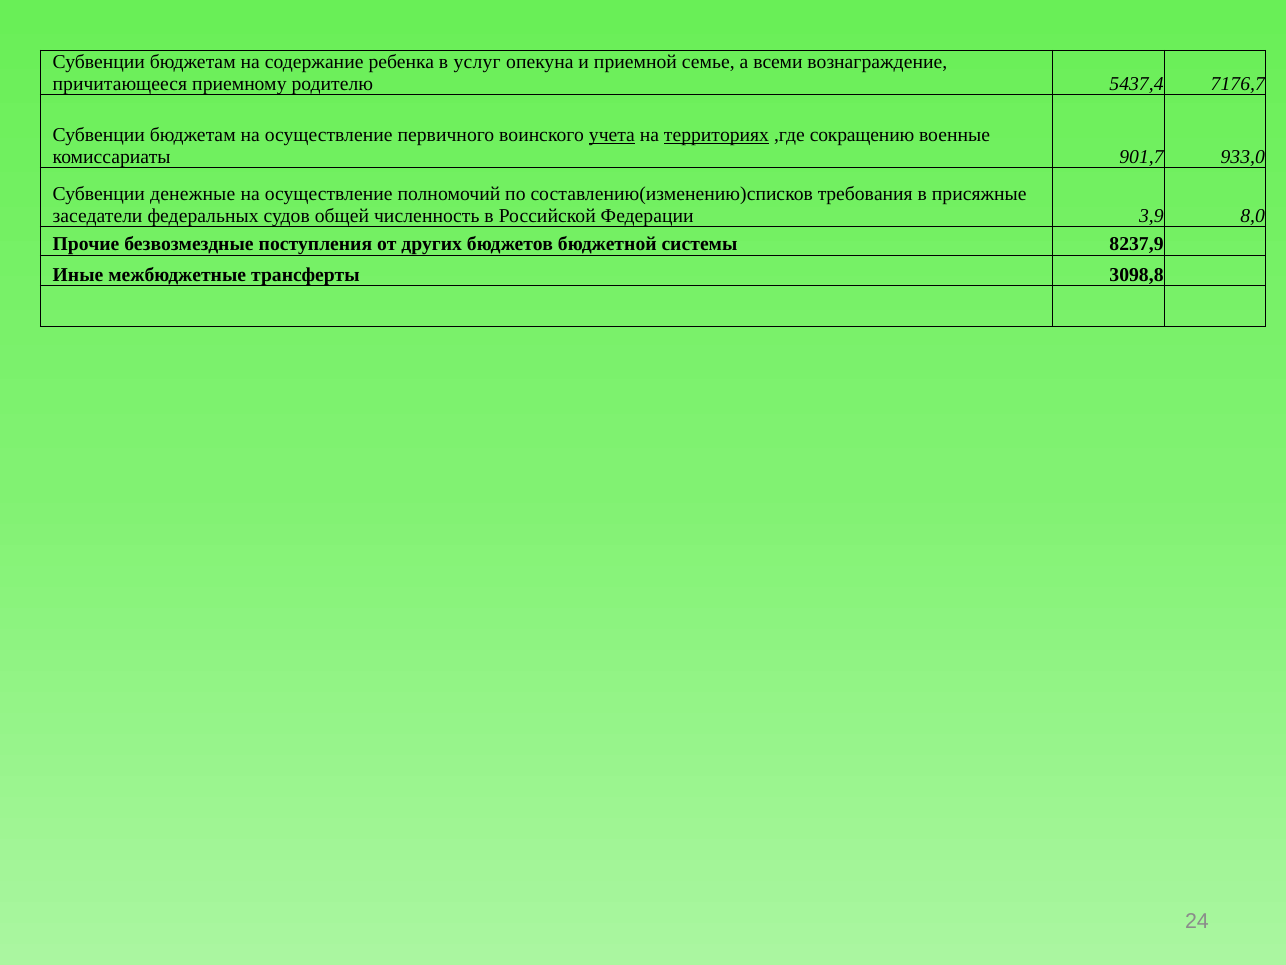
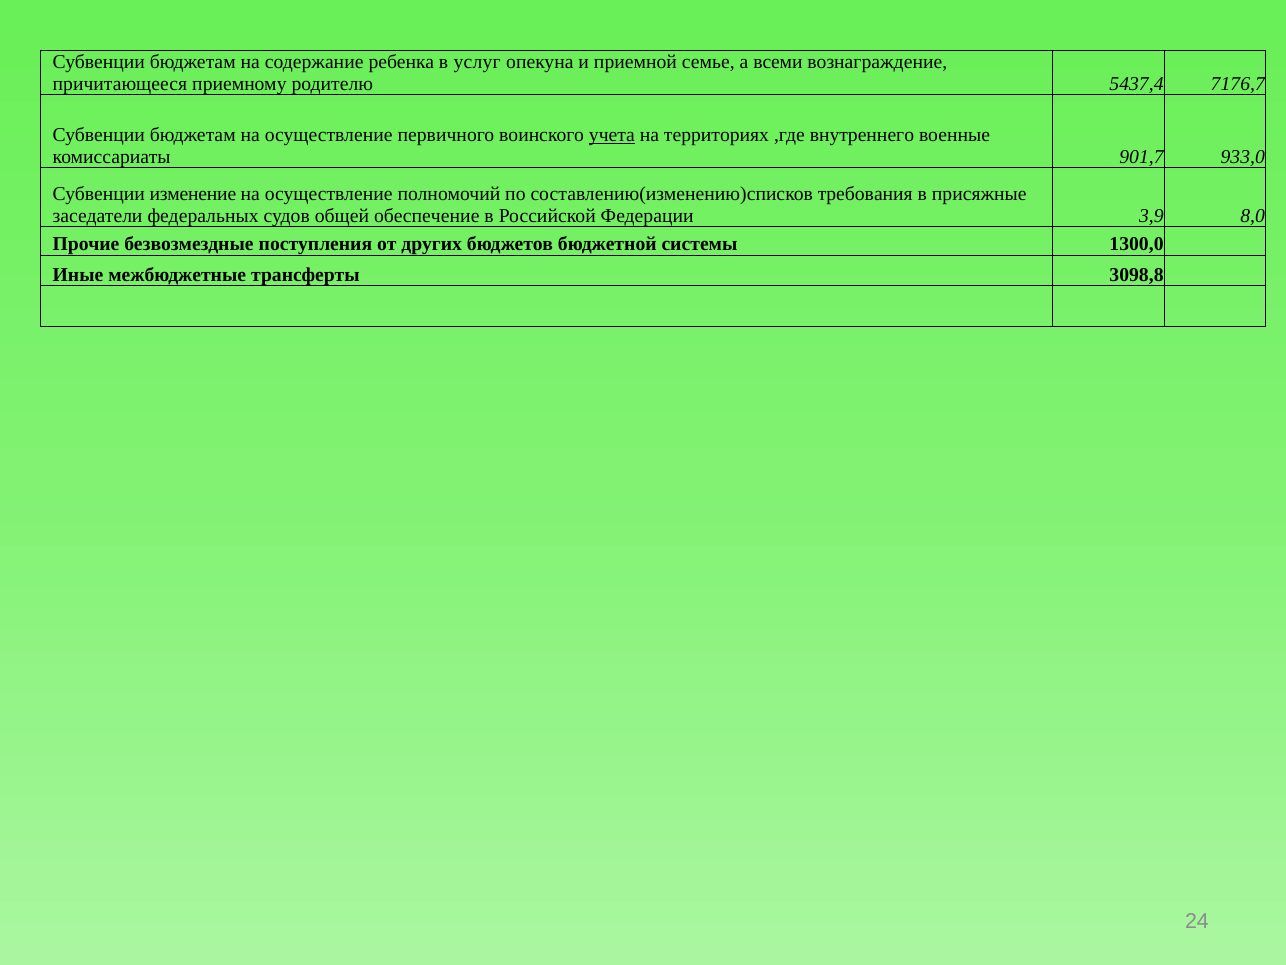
территориях underline: present -> none (717, 135)
сокращению: сокращению -> внутреннего (862, 135)
денежные: денежные -> изменение (193, 194)
численность: численность -> обеспечение (427, 216)
8237,9: 8237,9 -> 1300,0 (1137, 244)
